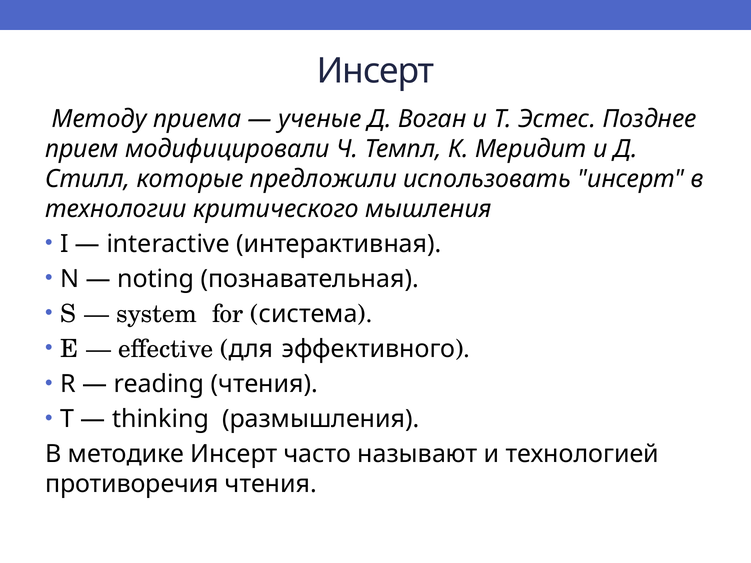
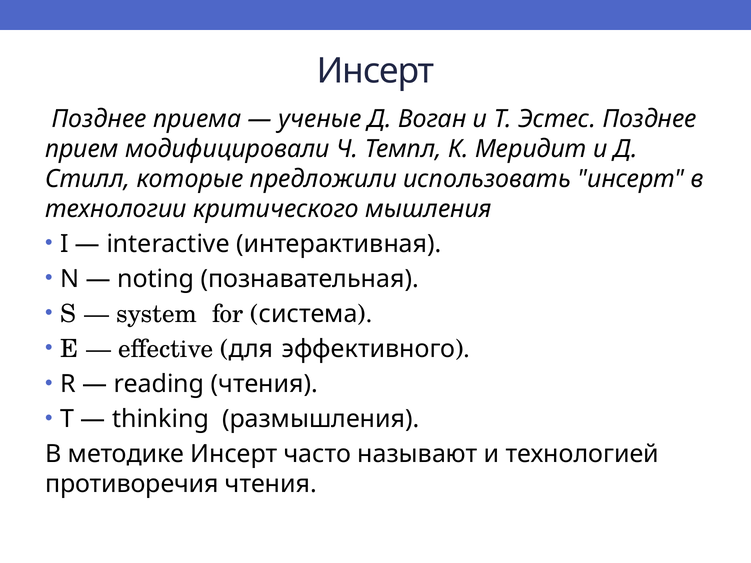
Методу: Методу -> Позднее (99, 119)
